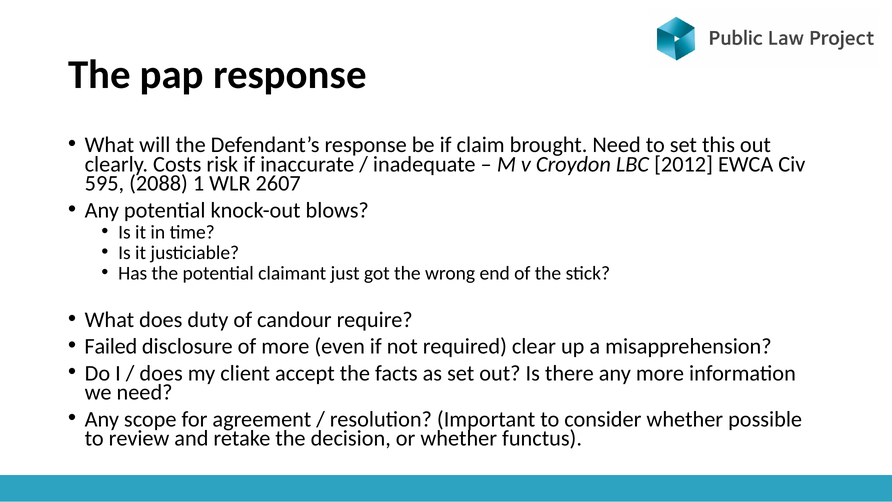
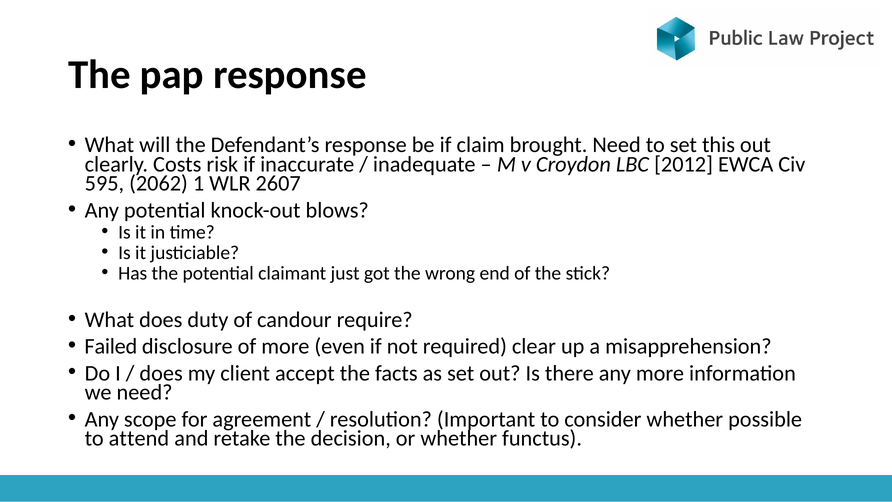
2088: 2088 -> 2062 (159, 184)
review: review -> attend (139, 438)
